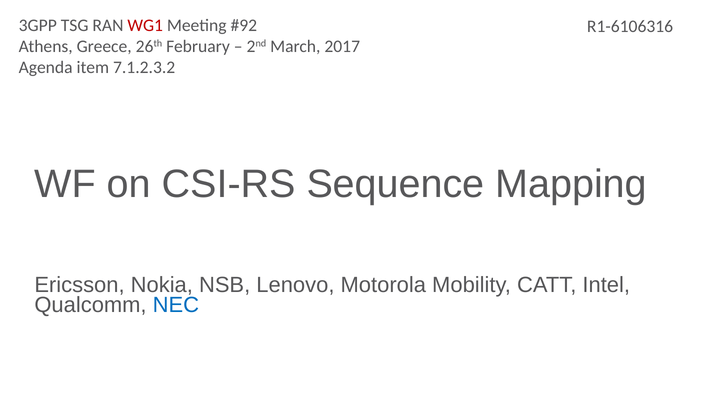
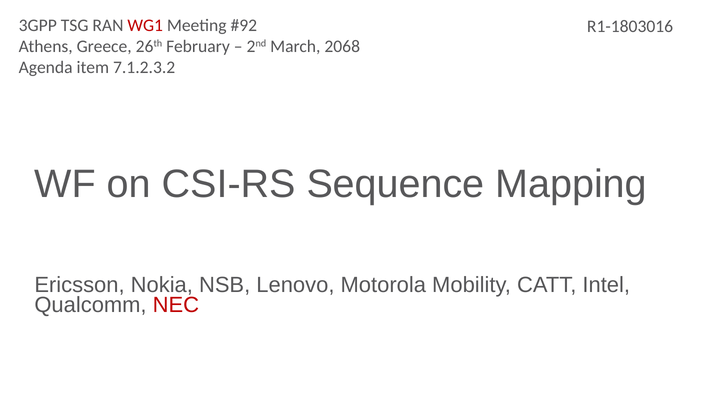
R1-6106316: R1-6106316 -> R1-1803016 (630, 26)
2017: 2017 -> 2068 (342, 46)
NEC colour: blue -> red (176, 304)
